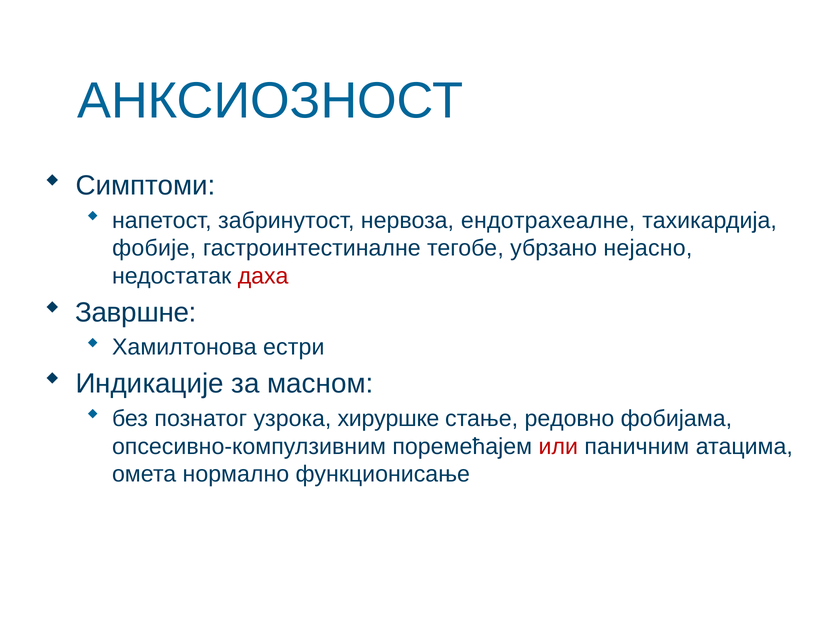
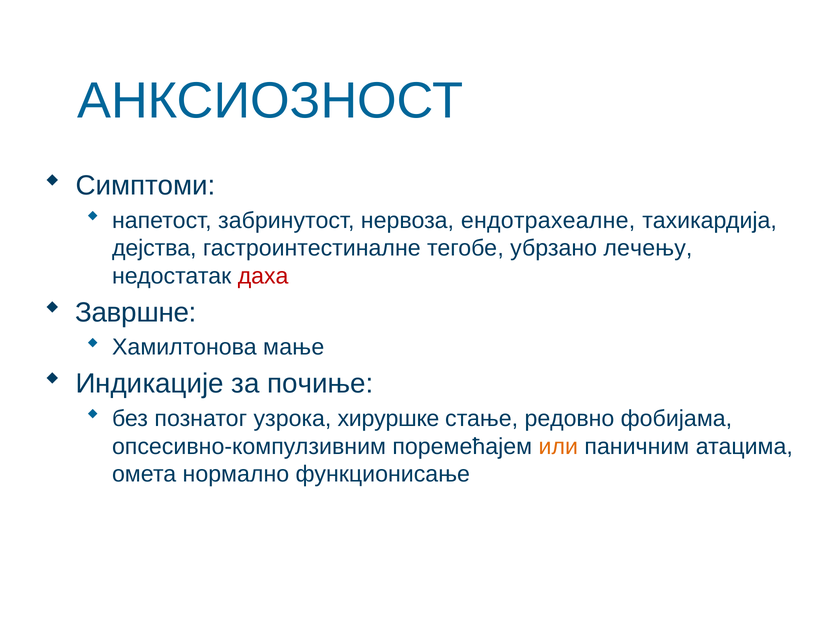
фобије: фобије -> дејства (154, 248)
нејасно: нејасно -> лечењу (648, 248)
естри: естри -> мање (294, 347)
масном: масном -> почиње (320, 384)
или colour: red -> orange (558, 446)
